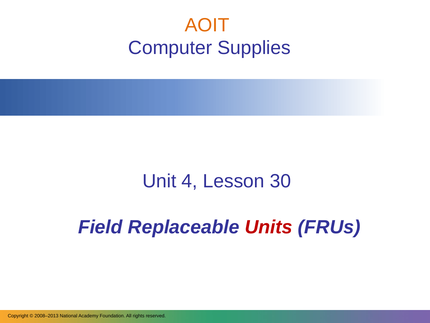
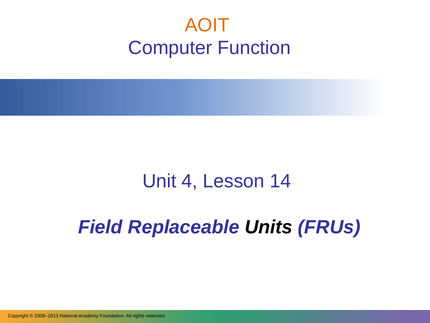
Supplies: Supplies -> Function (254, 48)
30: 30 -> 14 (280, 181)
Units colour: red -> black (269, 227)
